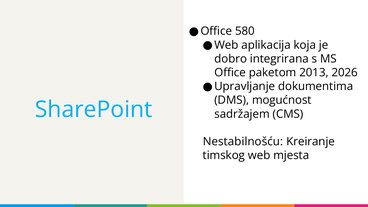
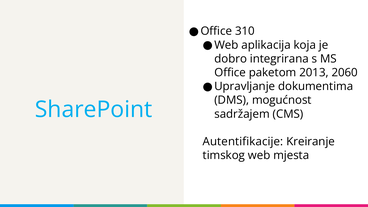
580: 580 -> 310 (245, 31)
2026: 2026 -> 2060 (345, 73)
Nestabilnošću: Nestabilnošću -> Autentifikacije (243, 142)
